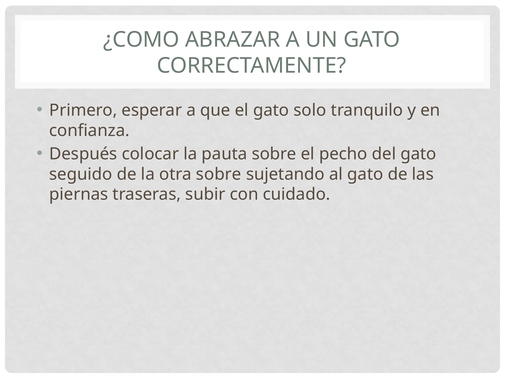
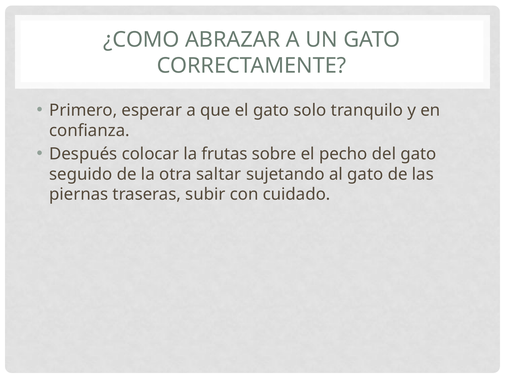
pauta: pauta -> frutas (224, 154)
otra sobre: sobre -> saltar (219, 175)
